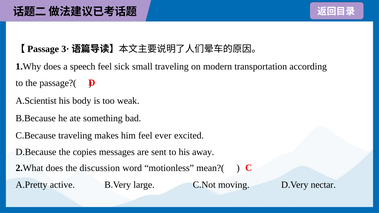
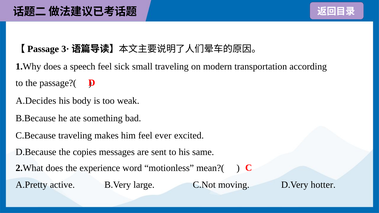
A.Scientist: A.Scientist -> A.Decides (36, 101)
away: away -> same (203, 152)
discussion: discussion -> experience (100, 168)
nectar: nectar -> hotter (323, 185)
